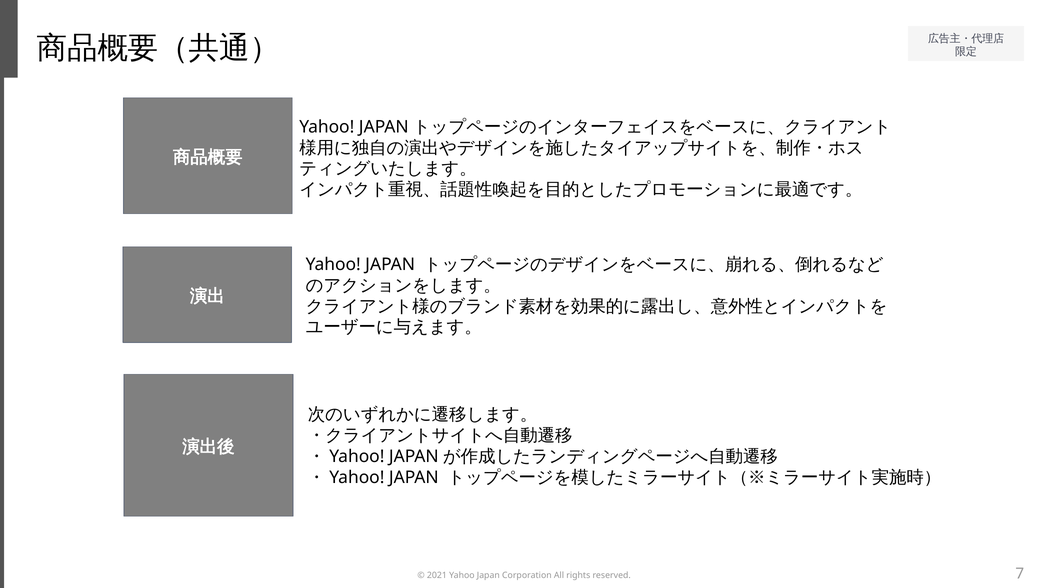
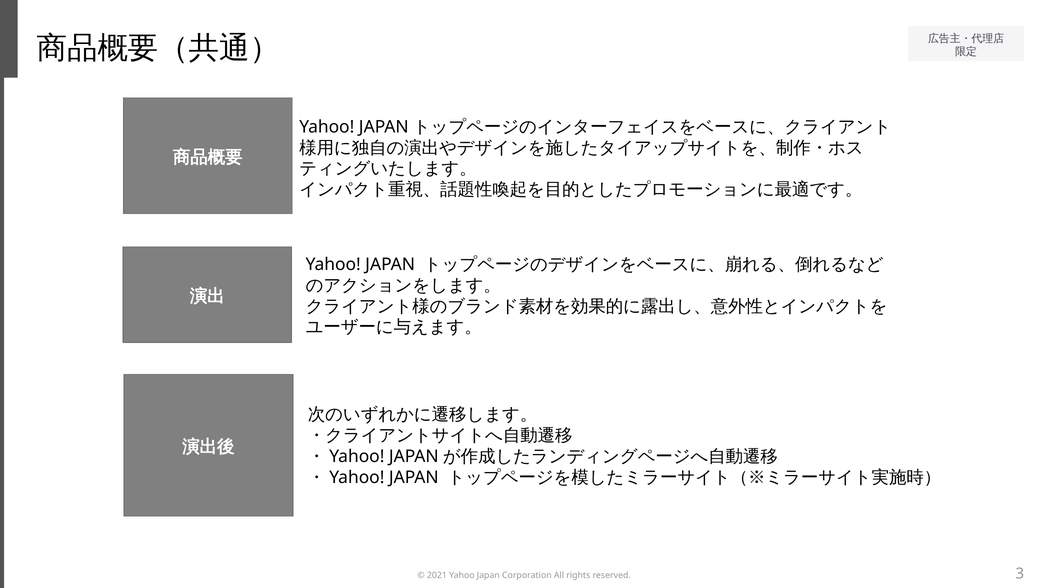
7: 7 -> 3 (1020, 574)
